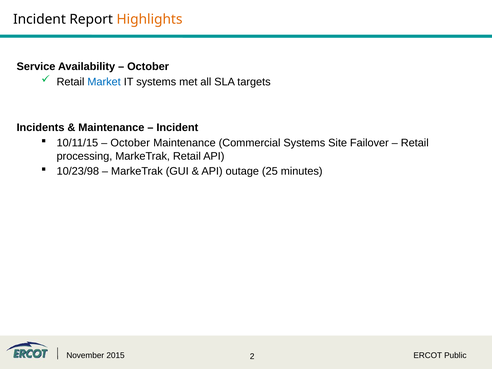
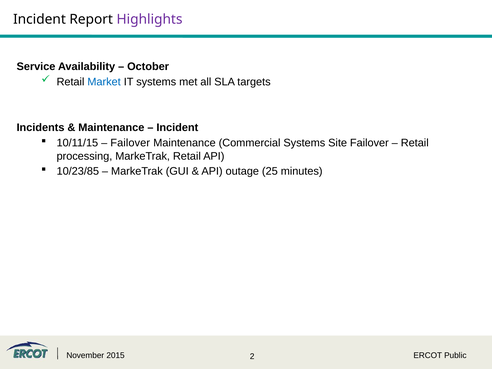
Highlights colour: orange -> purple (149, 19)
October: October -> Failover (130, 143)
10/23/98: 10/23/98 -> 10/23/85 (78, 171)
